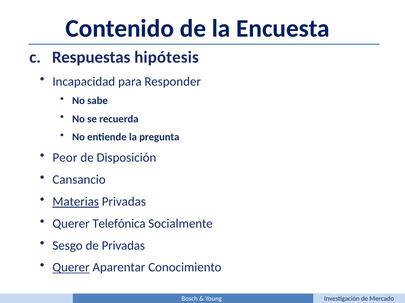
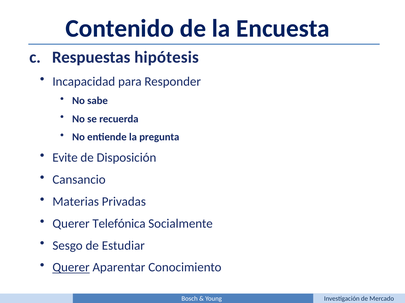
Peor: Peor -> Evite (65, 158)
Materias underline: present -> none (76, 202)
de Privadas: Privadas -> Estudiar (123, 246)
